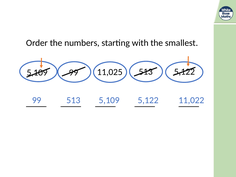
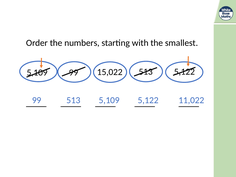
11,025: 11,025 -> 15,022 (110, 72)
